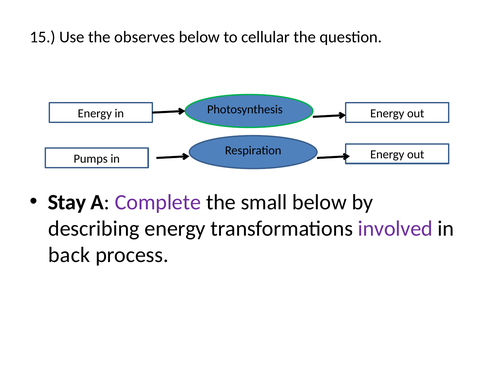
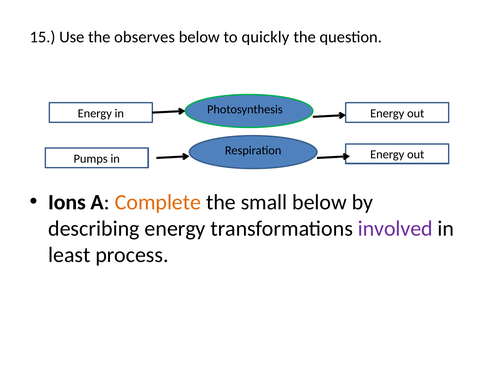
cellular: cellular -> quickly (265, 37)
Stay: Stay -> Ions (67, 202)
Complete colour: purple -> orange (158, 202)
back: back -> least (69, 255)
